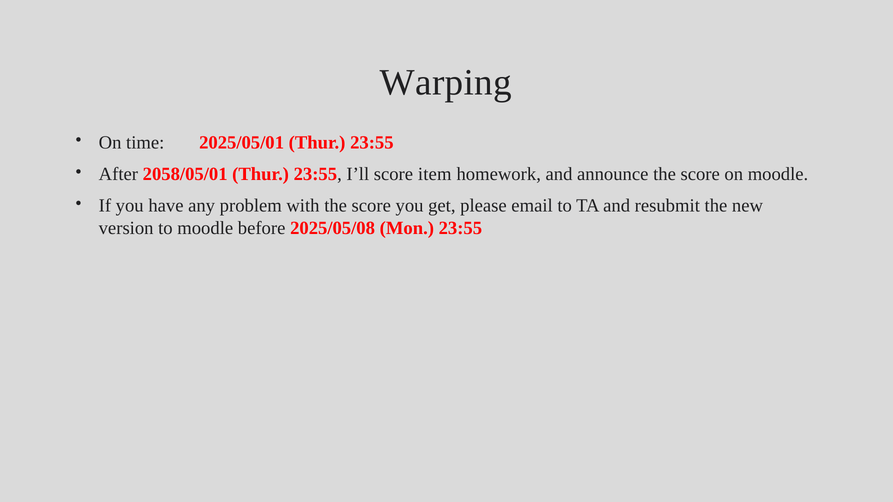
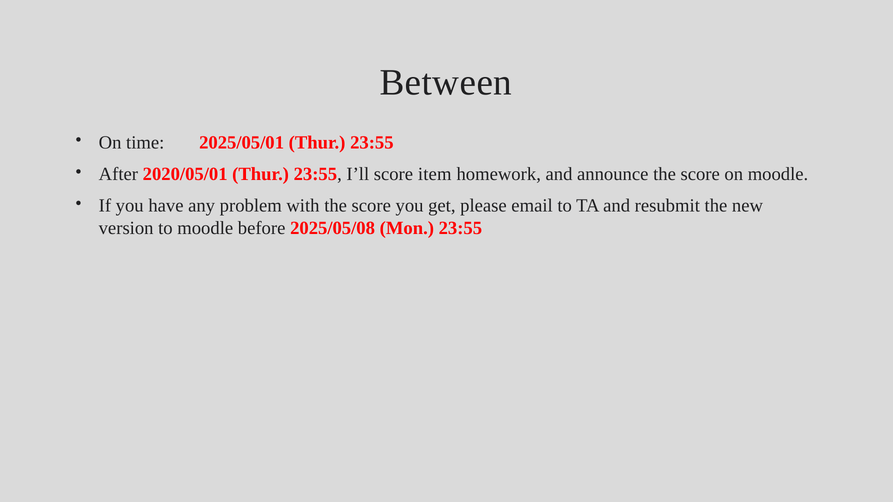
Warping: Warping -> Between (446, 83)
2058/05/01: 2058/05/01 -> 2020/05/01 (185, 174)
